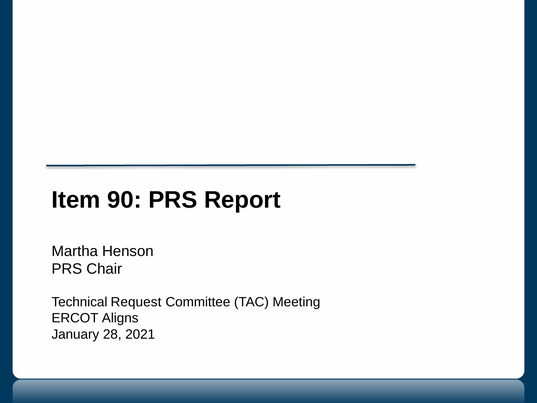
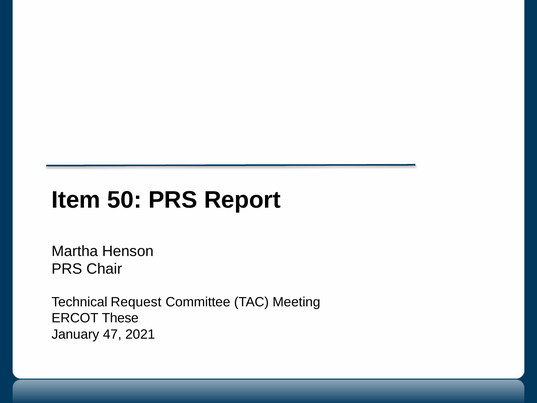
90: 90 -> 50 (124, 200)
Aligns: Aligns -> These (120, 318)
28: 28 -> 47 (112, 334)
